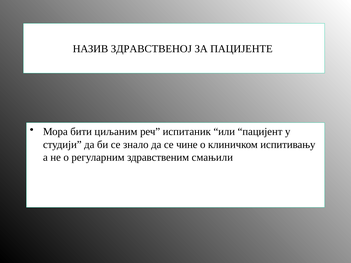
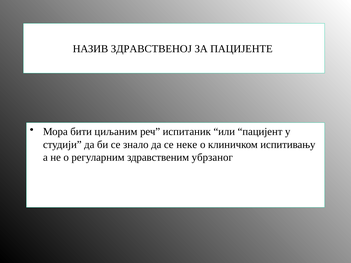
чине: чине -> неке (187, 145)
смањили: смањили -> убрзаног (212, 158)
